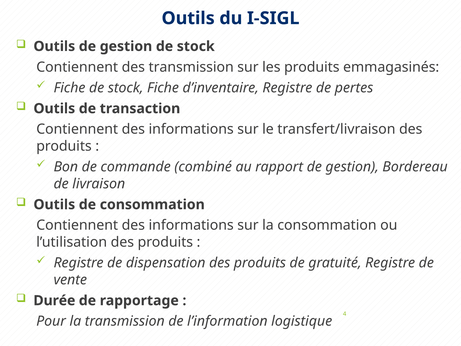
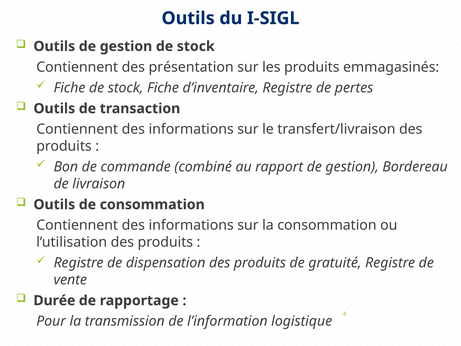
des transmission: transmission -> présentation (191, 67)
